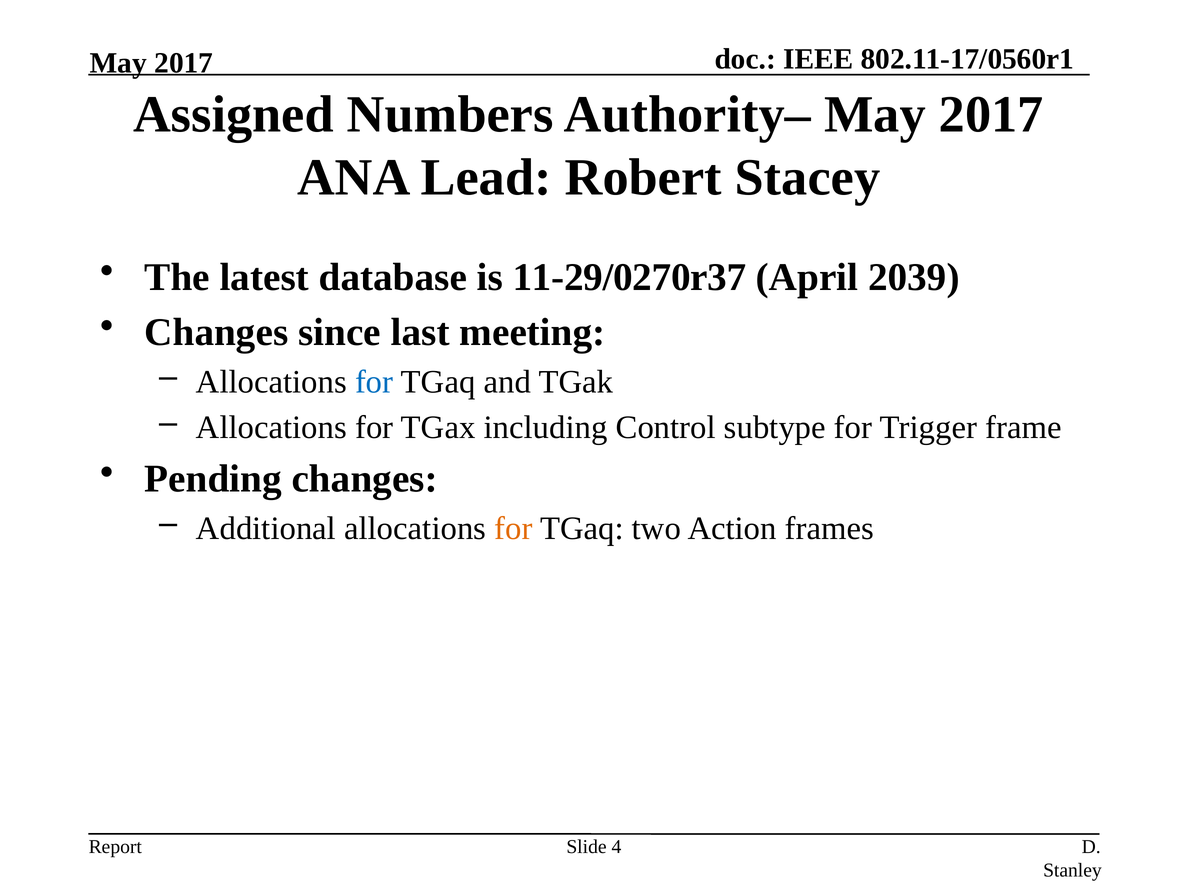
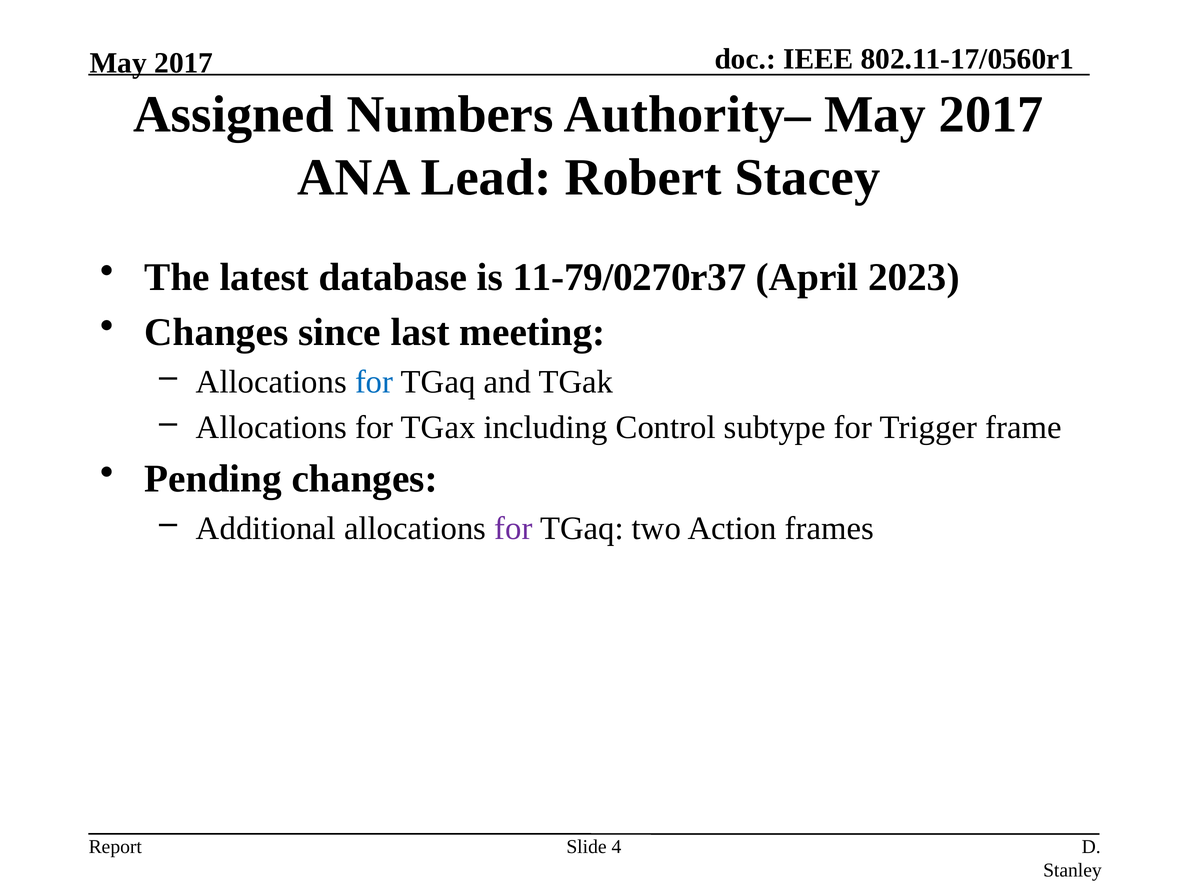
11-29/0270r37: 11-29/0270r37 -> 11-79/0270r37 (630, 278)
2039: 2039 -> 2023 (914, 278)
for colour: orange -> purple (513, 529)
